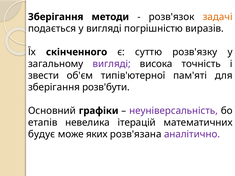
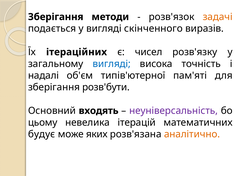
погрішністю: погрішністю -> скінченного (153, 29)
скінченного: скінченного -> ітераційних (77, 52)
суттю: суттю -> чисел (149, 52)
вигляді colour: purple -> blue (112, 64)
звести: звести -> надалі (43, 76)
графіки: графіки -> входять (99, 111)
етапів: етапів -> цьому (43, 123)
аналітично colour: purple -> orange (192, 134)
